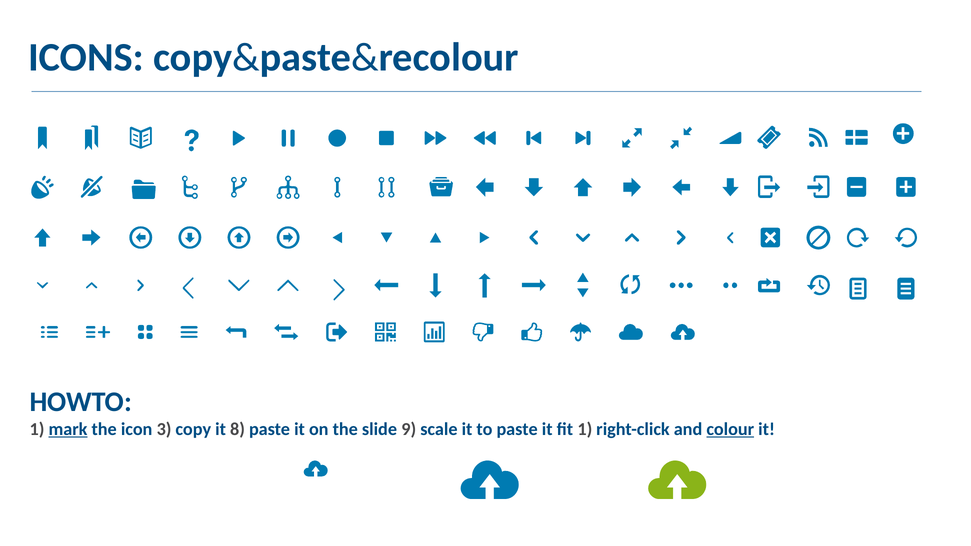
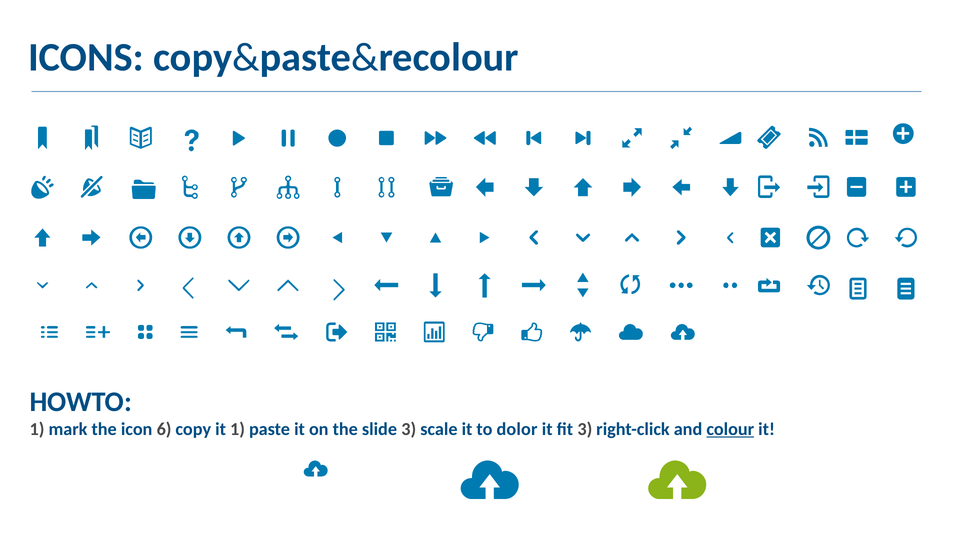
mark underline: present -> none (68, 429)
3: 3 -> 6 (164, 429)
it 8: 8 -> 1 (238, 429)
slide 9: 9 -> 3 (409, 429)
to paste: paste -> dolor (517, 429)
fit 1: 1 -> 3 (585, 429)
